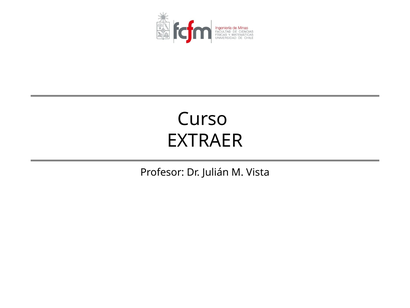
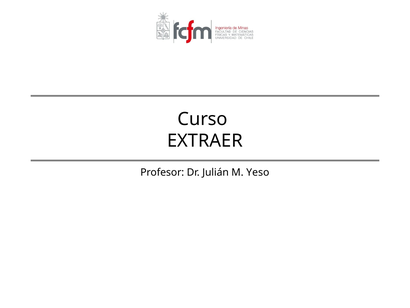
Vista: Vista -> Yeso (258, 172)
